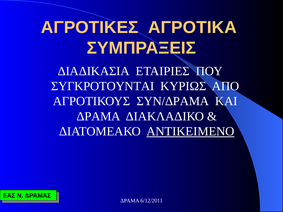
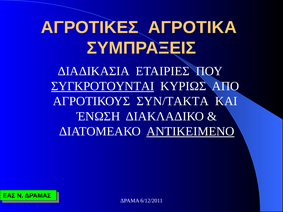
ΣΥΓΚΡΟΤΟΥΝΤΑΙ underline: none -> present (103, 86)
ΣΥΝ/ΔΡΑΜΑ: ΣΥΝ/ΔΡΑΜΑ -> ΣΥΝ/ΤΑΚΤΑ (173, 101)
ΔΡΑΜΑ: ΔΡΑΜΑ -> ΈΝΩΣΗ (98, 116)
